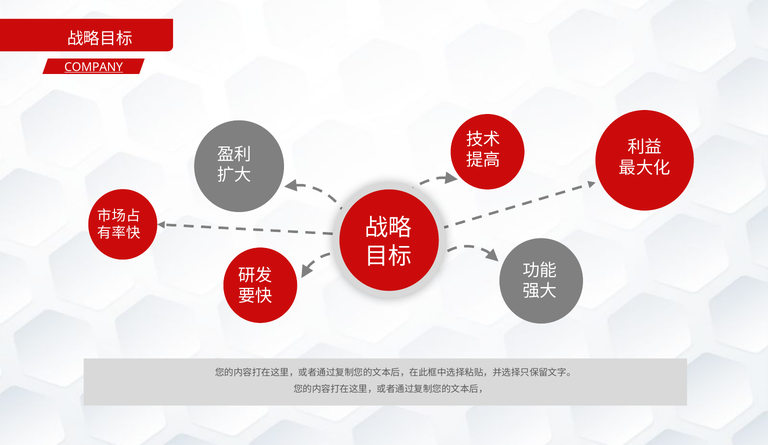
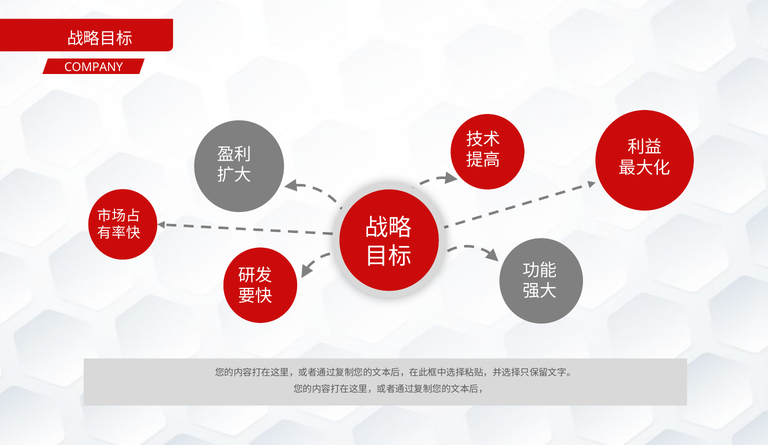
COMPANY underline: present -> none (94, 67)
